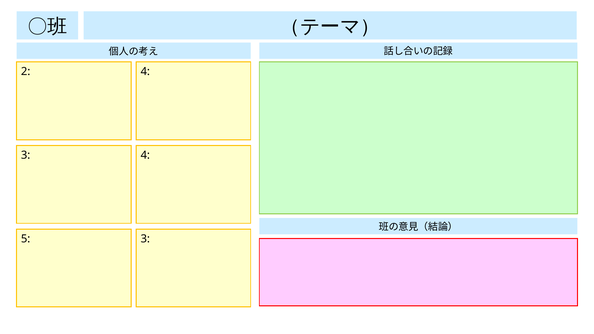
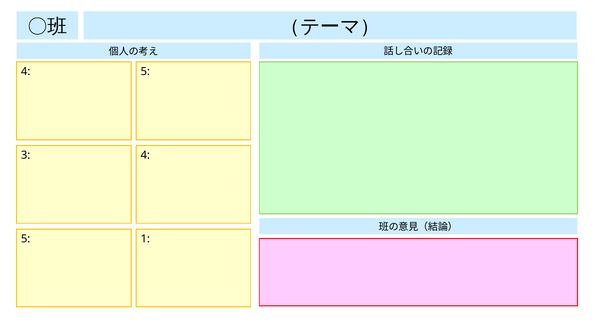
2: 2 -> 4 (26, 72)
4: 4 -> 5 (145, 72)
3: 3 -> 1 (145, 239)
